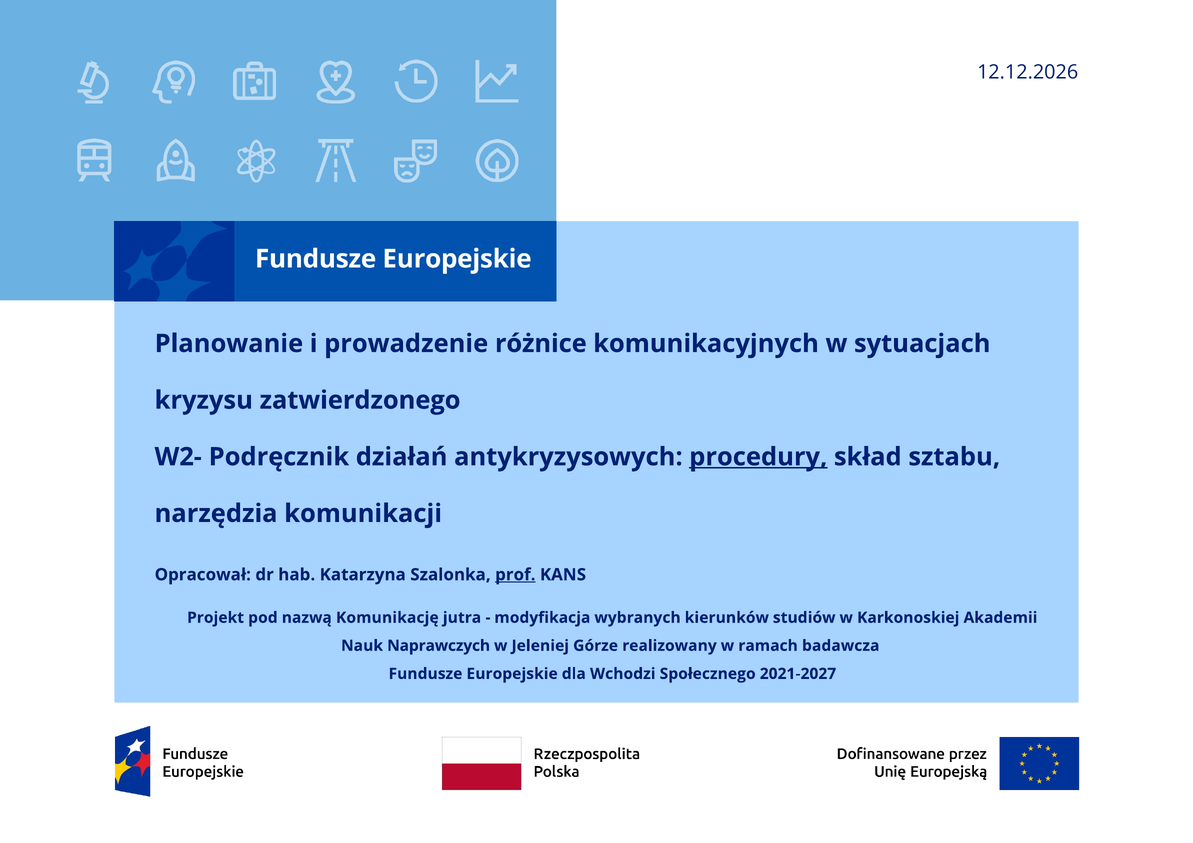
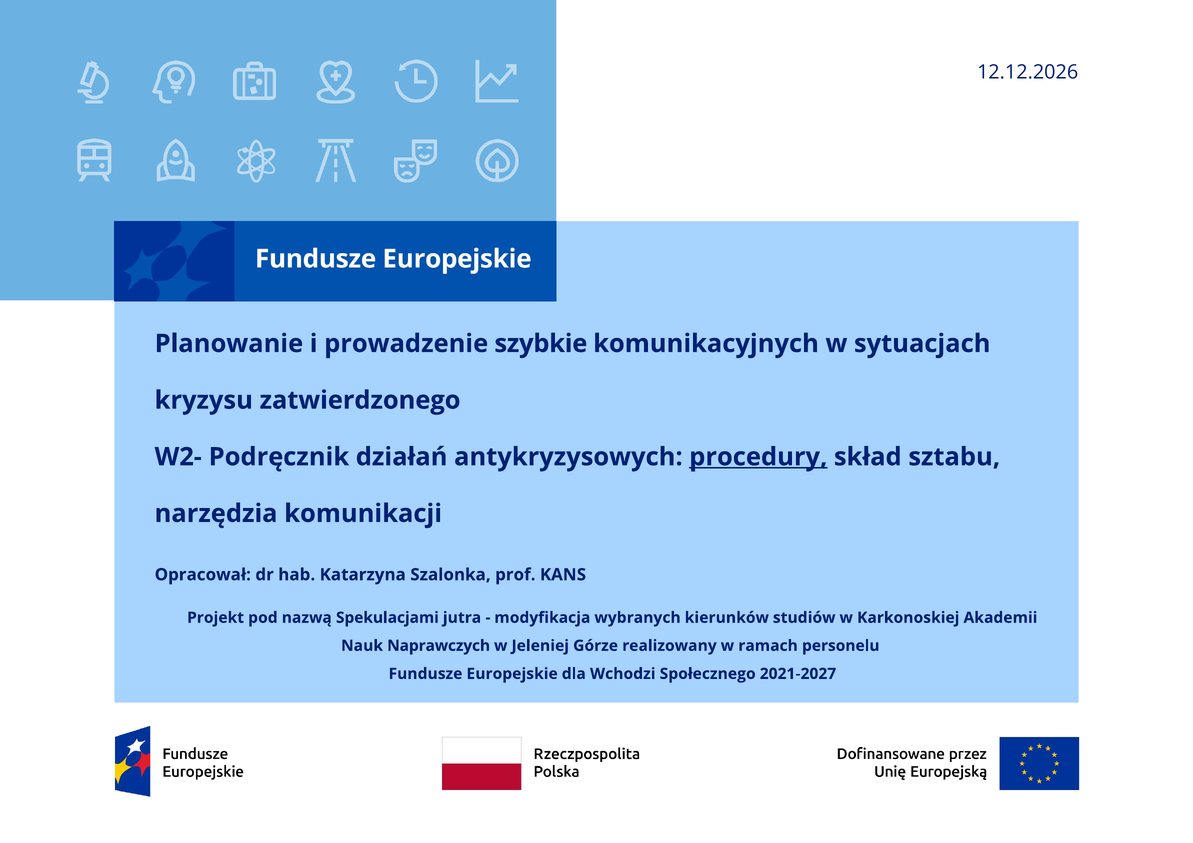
różnice: różnice -> szybkie (541, 344)
prof underline: present -> none (515, 575)
Komunikację: Komunikację -> Spekulacjami (387, 618)
badawcza: badawcza -> personelu (841, 646)
